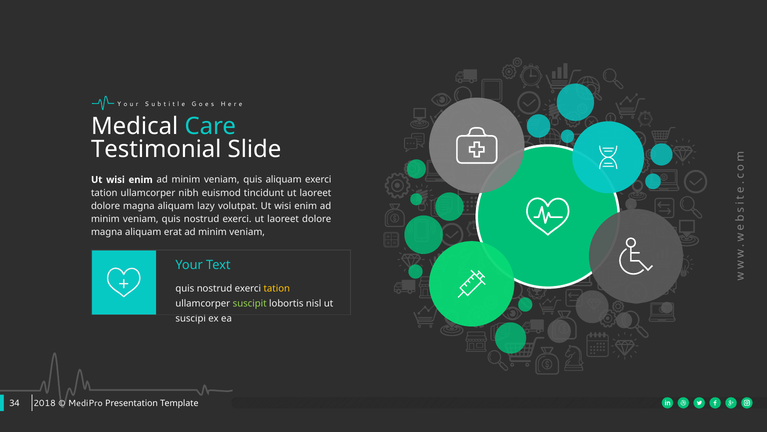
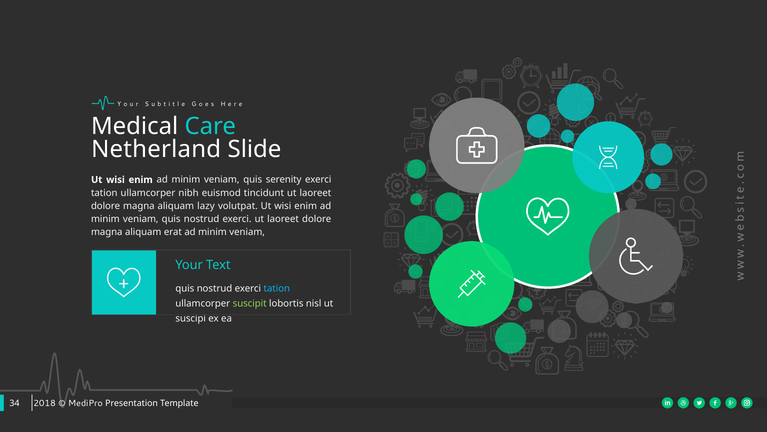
Testimonial: Testimonial -> Netherland (156, 149)
quis aliquam: aliquam -> serenity (284, 179)
tation colour: yellow -> light blue (277, 288)
